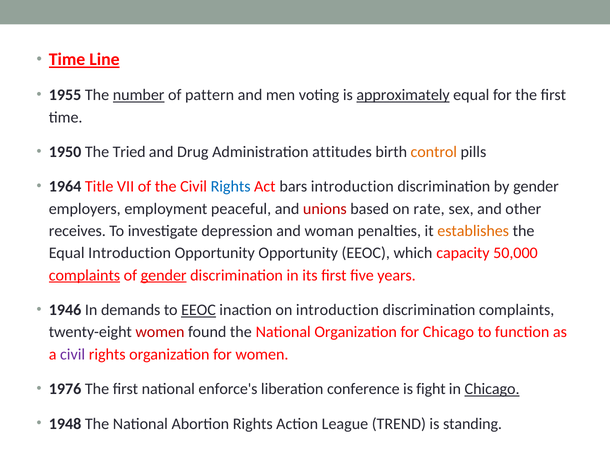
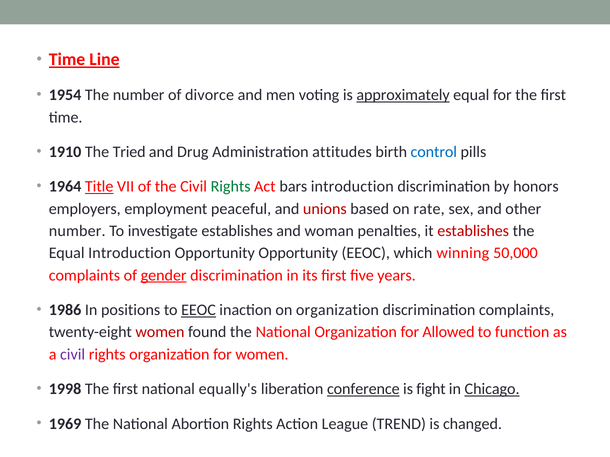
1955: 1955 -> 1954 (65, 95)
number underline: present -> none (139, 95)
pattern: pattern -> divorce (210, 95)
1950: 1950 -> 1910 (65, 152)
control colour: orange -> blue (434, 152)
Title underline: none -> present (99, 187)
Rights colour: blue -> green (231, 187)
by gender: gender -> honors (536, 187)
receives: receives -> number (77, 231)
investigate depression: depression -> establishes (237, 231)
establishes colour: orange -> red (473, 231)
capacity: capacity -> winning (463, 253)
complaints underline: present -> none (84, 276)
1946: 1946 -> 1986 (65, 310)
demands: demands -> positions (131, 310)
on introduction: introduction -> organization (337, 310)
for Chicago: Chicago -> Allowed (449, 333)
1976: 1976 -> 1998 (65, 389)
enforce's: enforce's -> equally's (228, 389)
conference underline: none -> present (363, 389)
1948: 1948 -> 1969 (65, 424)
standing: standing -> changed (472, 424)
